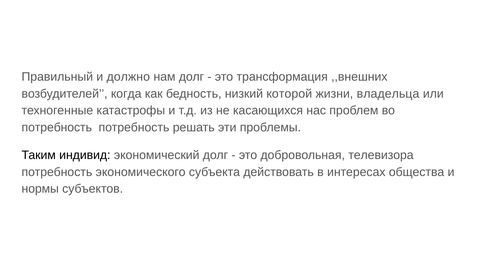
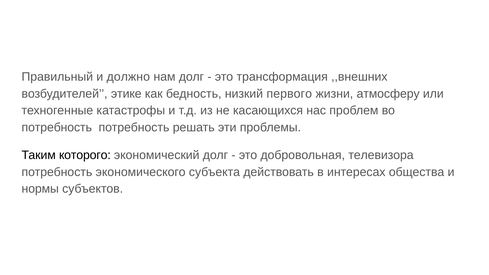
когда: когда -> этике (126, 94)
которой: которой -> первого (289, 94)
владельца: владельца -> атмосферу (388, 94)
индивид: индивид -> которого (85, 155)
